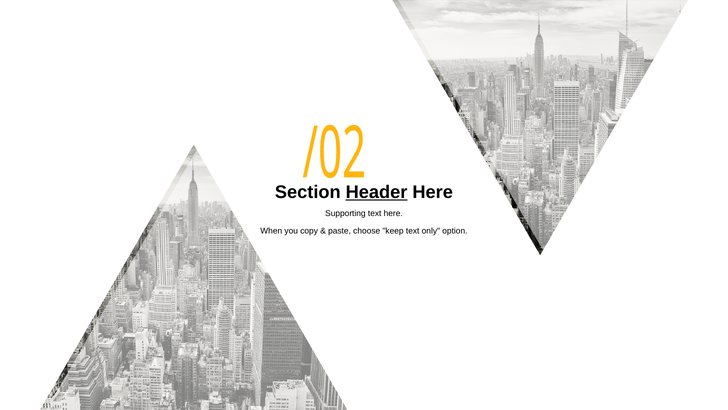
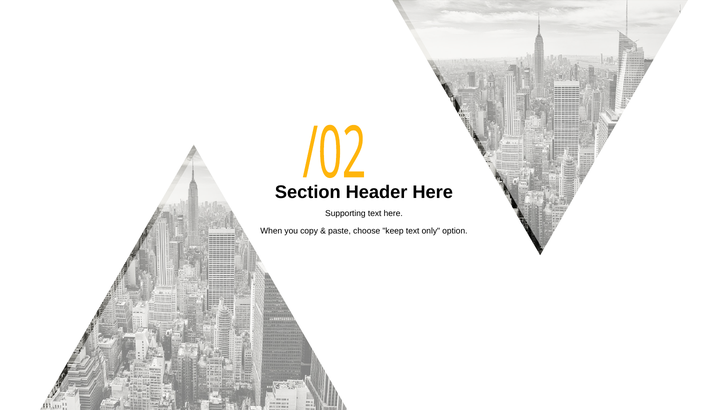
Header underline: present -> none (377, 192)
